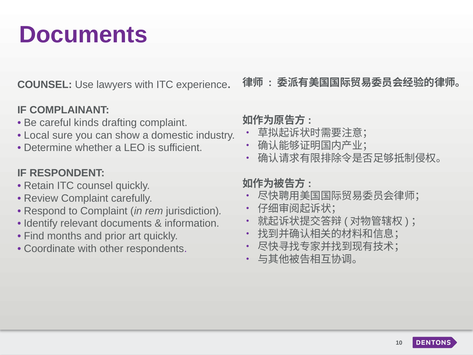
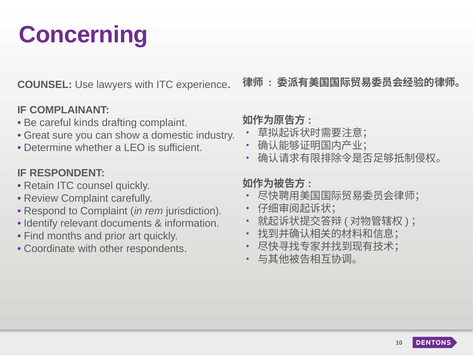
Documents: Documents -> Concerning (83, 35)
Local: Local -> Great (37, 135)
